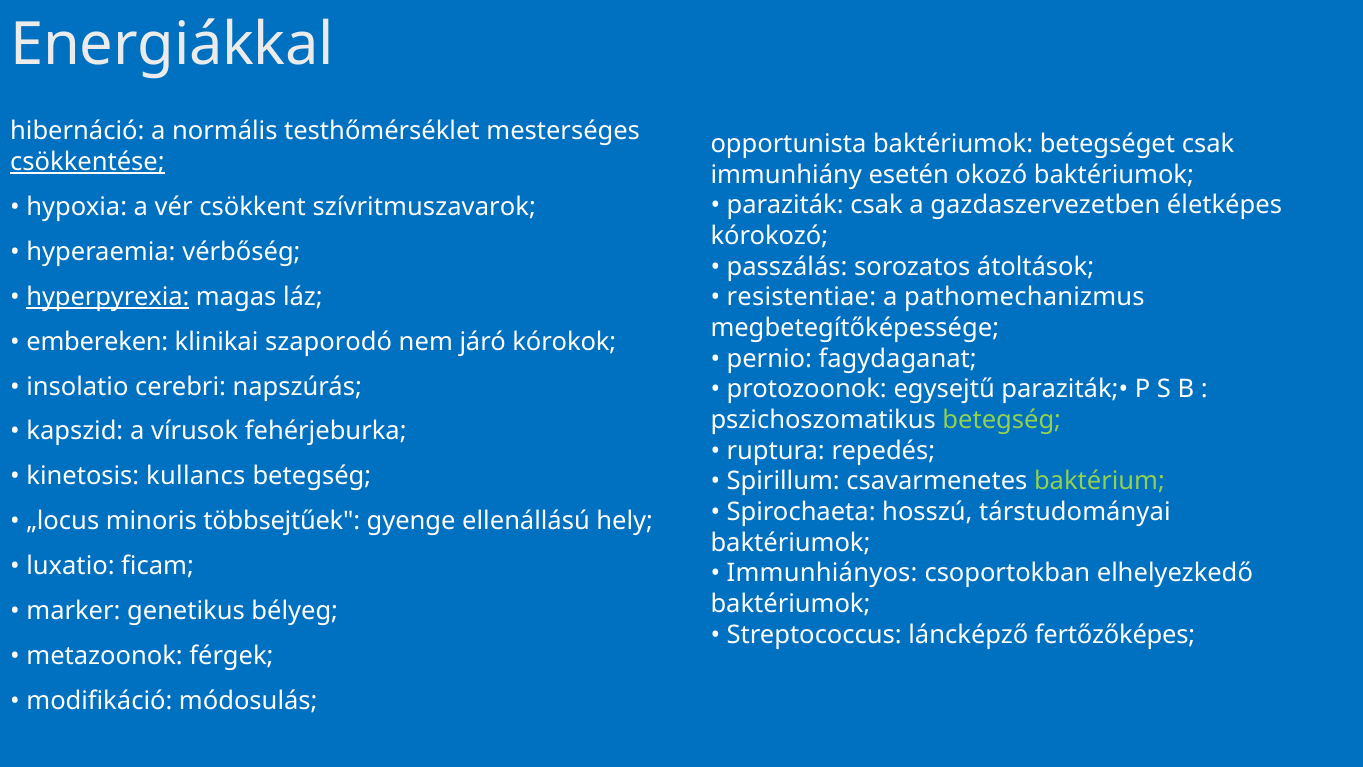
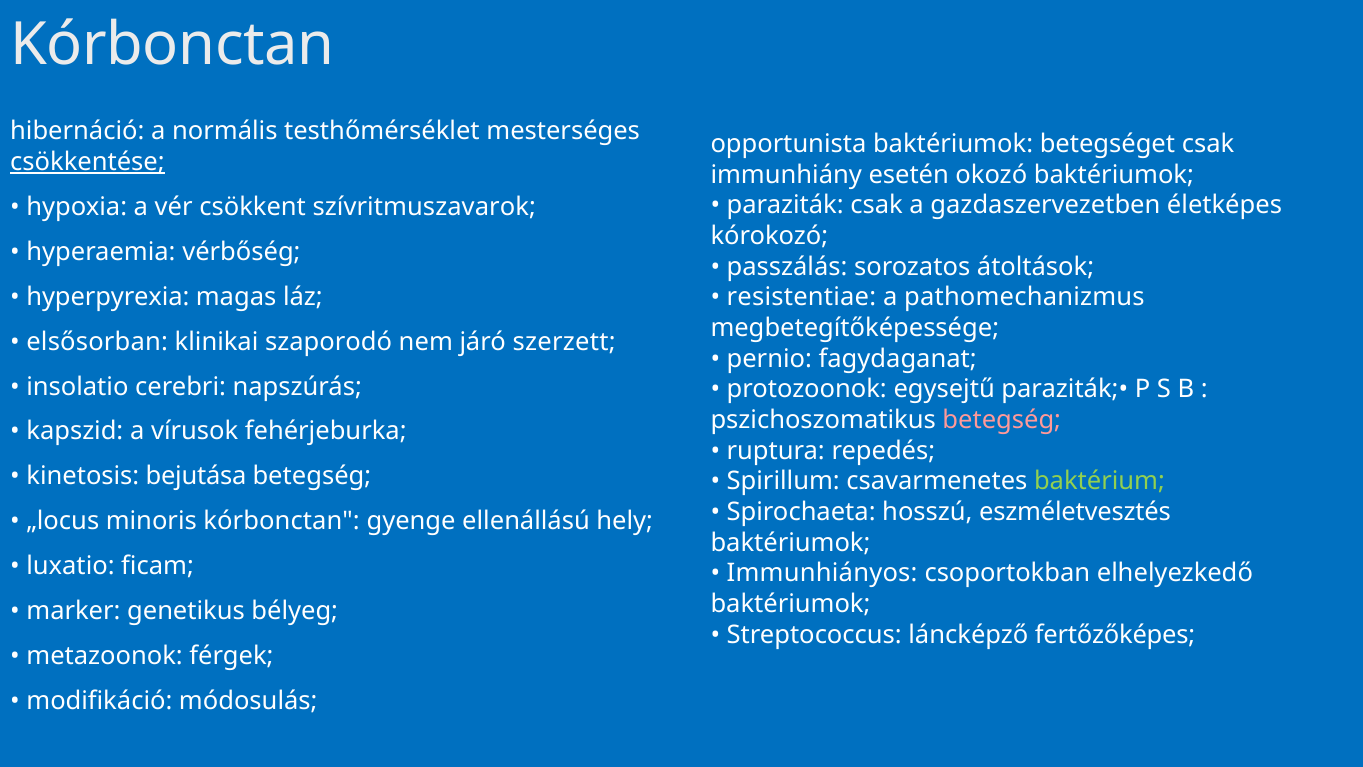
Energiákkal: Energiákkal -> Kórbonctan (172, 45)
hyperpyrexia underline: present -> none (108, 297)
embereken: embereken -> elsősorban (97, 342)
kórokok: kórokok -> szerzett (564, 342)
betegség colour: light green -> pink (1002, 420)
kullancs: kullancs -> bejutása (196, 476)
társtudományai: társtudományai -> eszméletvesztés (1075, 512)
minoris többsejtűek: többsejtűek -> kórbonctan (282, 521)
